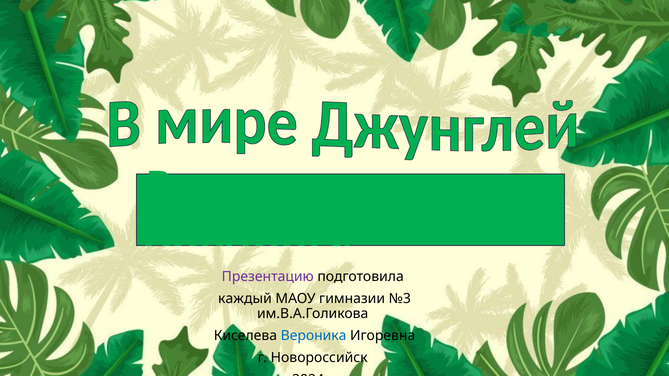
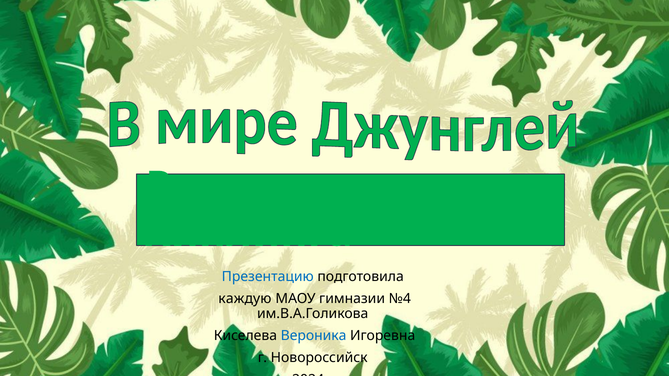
Презентацию colour: purple -> blue (268, 277)
каждый: каждый -> каждую (245, 299)
№3: №3 -> №4 (400, 299)
